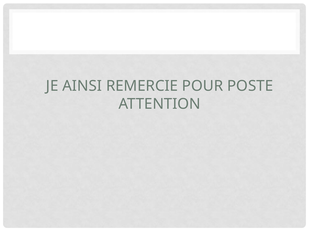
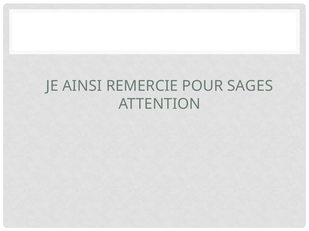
POSTE: POSTE -> SAGES (250, 86)
